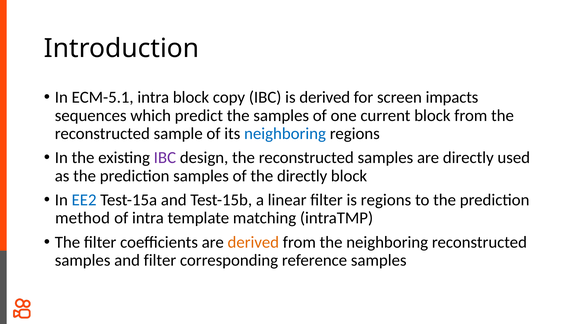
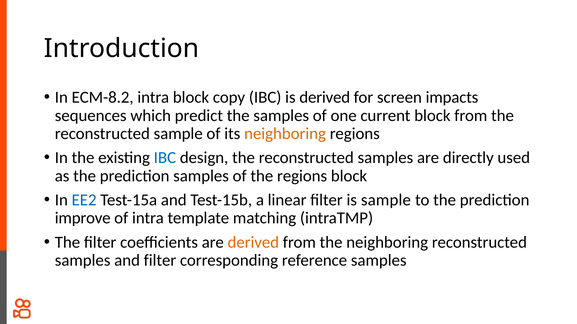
ECM-5.1: ECM-5.1 -> ECM-8.2 (103, 98)
neighboring colour: blue -> orange (285, 134)
IBC colour: purple -> blue (165, 158)
the directly: directly -> regions (302, 176)
is regions: regions -> sample (386, 200)
method: method -> improve (83, 218)
